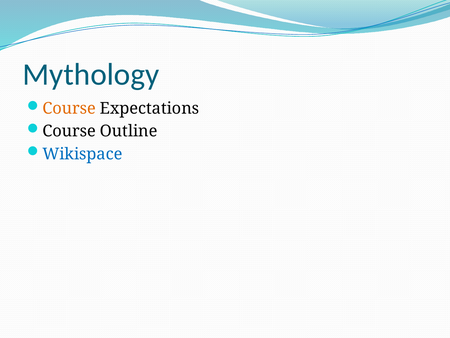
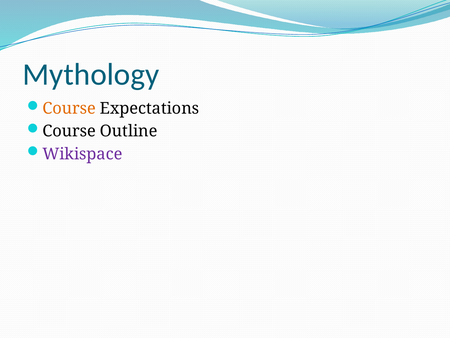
Wikispace colour: blue -> purple (82, 154)
